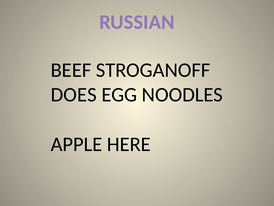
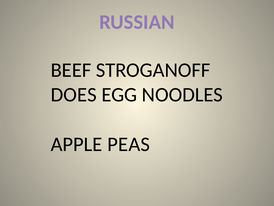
HERE: HERE -> PEAS (129, 144)
